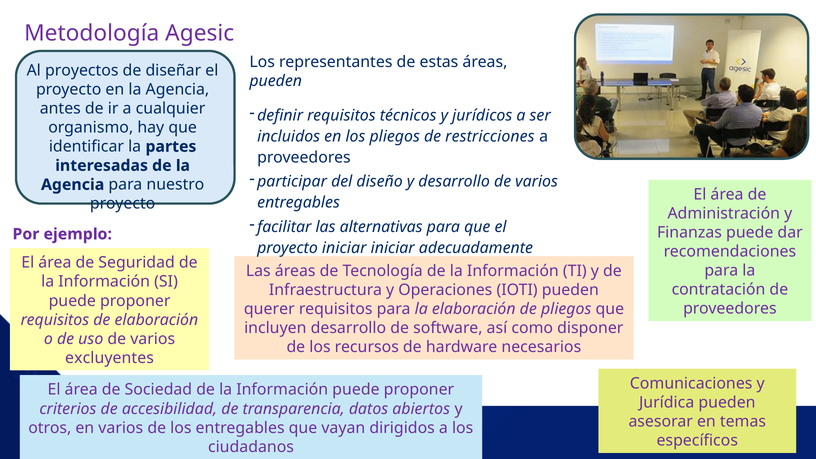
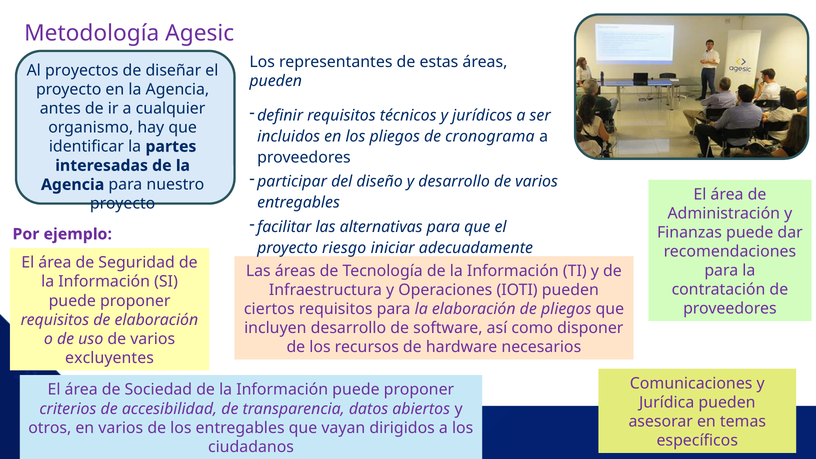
restricciones: restricciones -> cronograma (490, 136)
proyecto iniciar: iniciar -> riesgo (344, 248)
querer: querer -> ciertos (269, 309)
